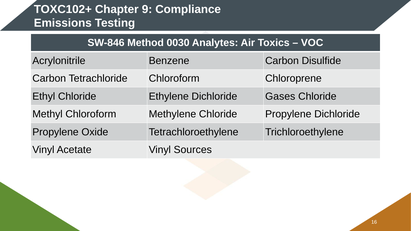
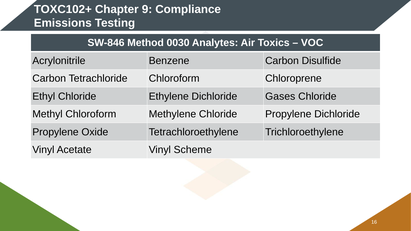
Sources: Sources -> Scheme (193, 150)
